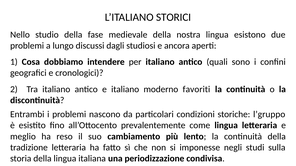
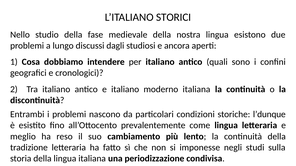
moderno favoriti: favoriti -> italiana (196, 89)
l’gruppo: l’gruppo -> l’dunque (269, 115)
